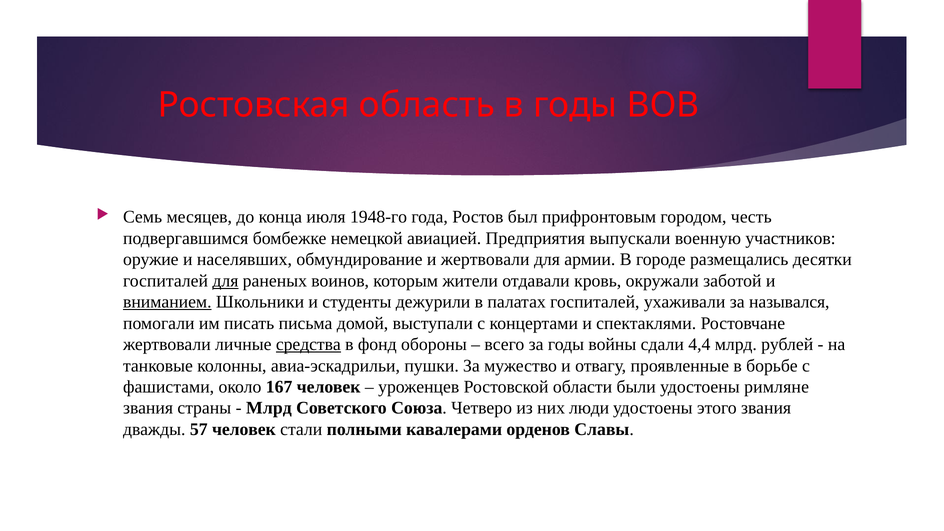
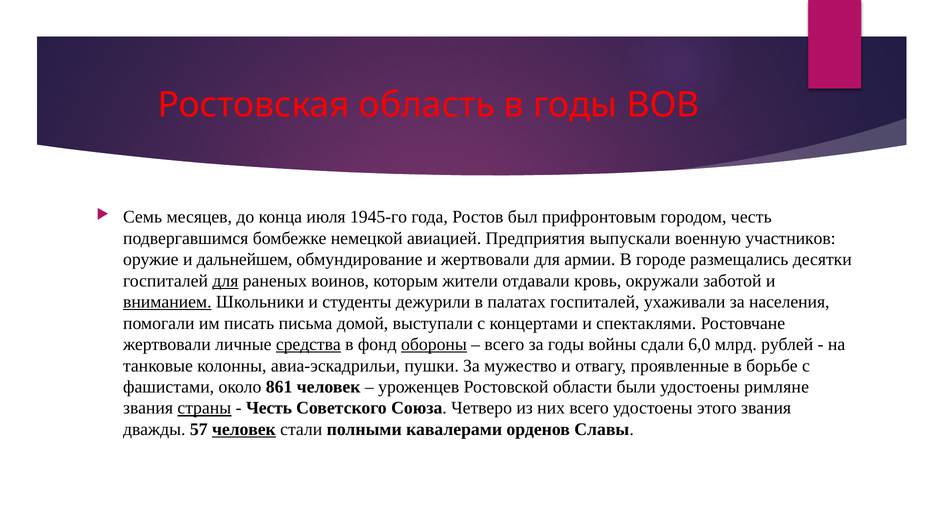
1948-го: 1948-го -> 1945-го (379, 217)
населявших: населявших -> дальнейшем (245, 259)
назывался: назывался -> населения (789, 302)
обороны underline: none -> present (434, 344)
4,4: 4,4 -> 6,0 (699, 344)
167: 167 -> 861 (279, 387)
страны underline: none -> present (204, 408)
Млрд: Млрд -> Честь (269, 408)
них люди: люди -> всего (589, 408)
человек underline: none -> present (244, 429)
